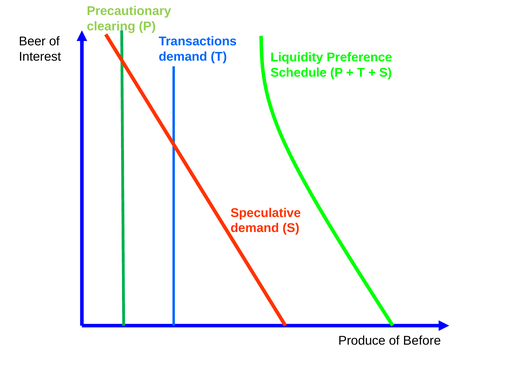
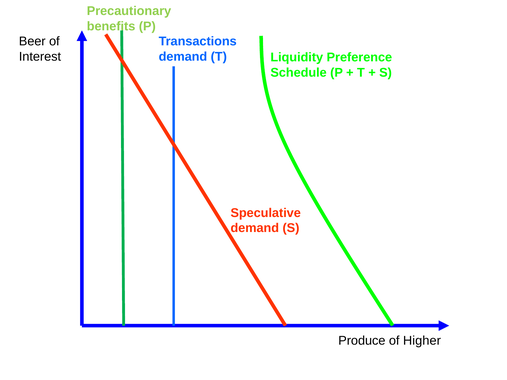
clearing: clearing -> benefits (111, 26)
Before: Before -> Higher (422, 341)
